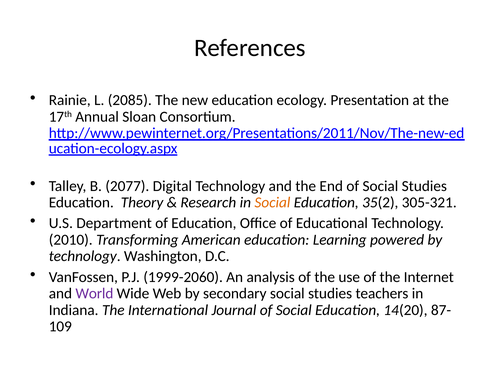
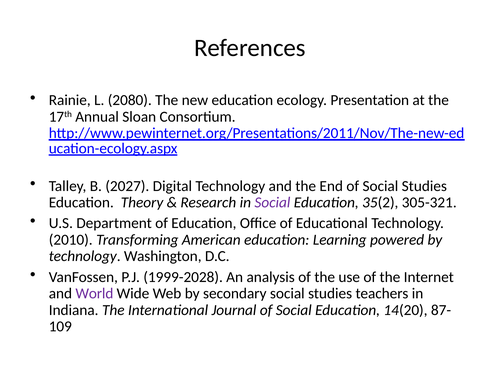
2085: 2085 -> 2080 (130, 100)
2077: 2077 -> 2027 (127, 186)
Social colour: orange -> purple (272, 202)
1999-2060: 1999-2060 -> 1999-2028 (183, 277)
